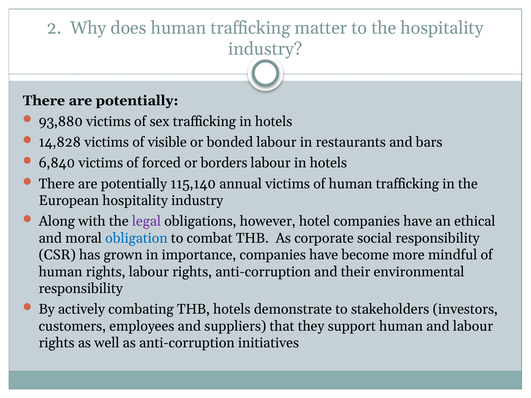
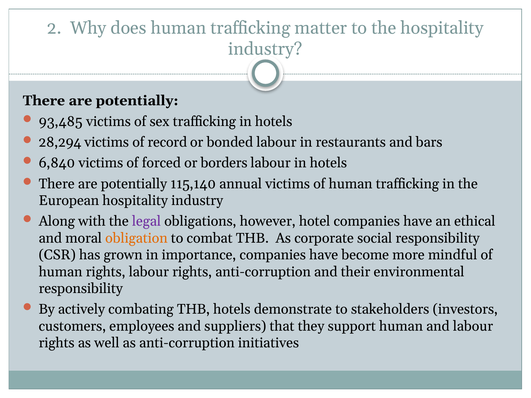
93,880: 93,880 -> 93,485 (61, 121)
14,828: 14,828 -> 28,294 (60, 142)
visible: visible -> record (167, 142)
obligation colour: blue -> orange (136, 238)
